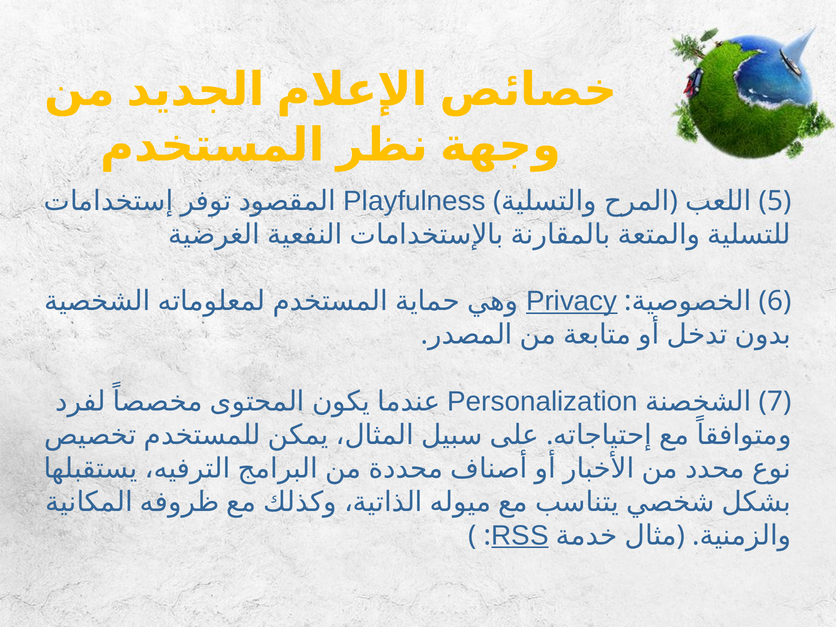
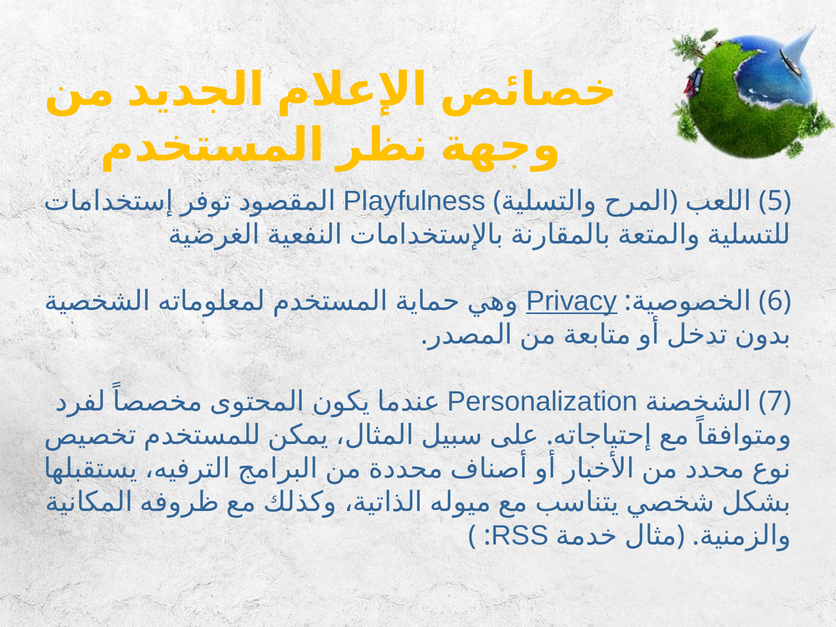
RSS underline: present -> none (520, 535)
